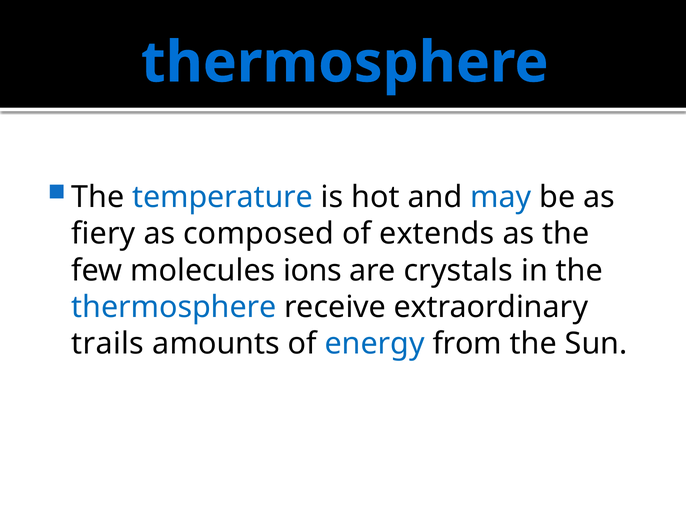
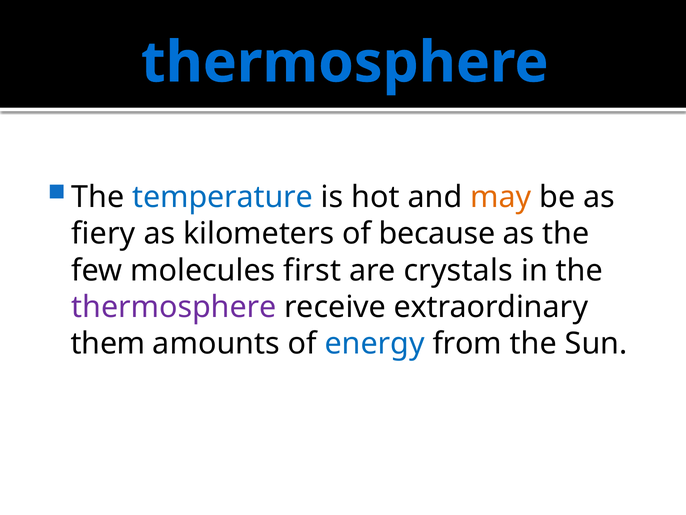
may colour: blue -> orange (501, 197)
composed: composed -> kilometers (259, 234)
extends: extends -> because (437, 234)
ions: ions -> first (312, 270)
thermosphere colour: blue -> purple (174, 307)
trails: trails -> them (108, 343)
